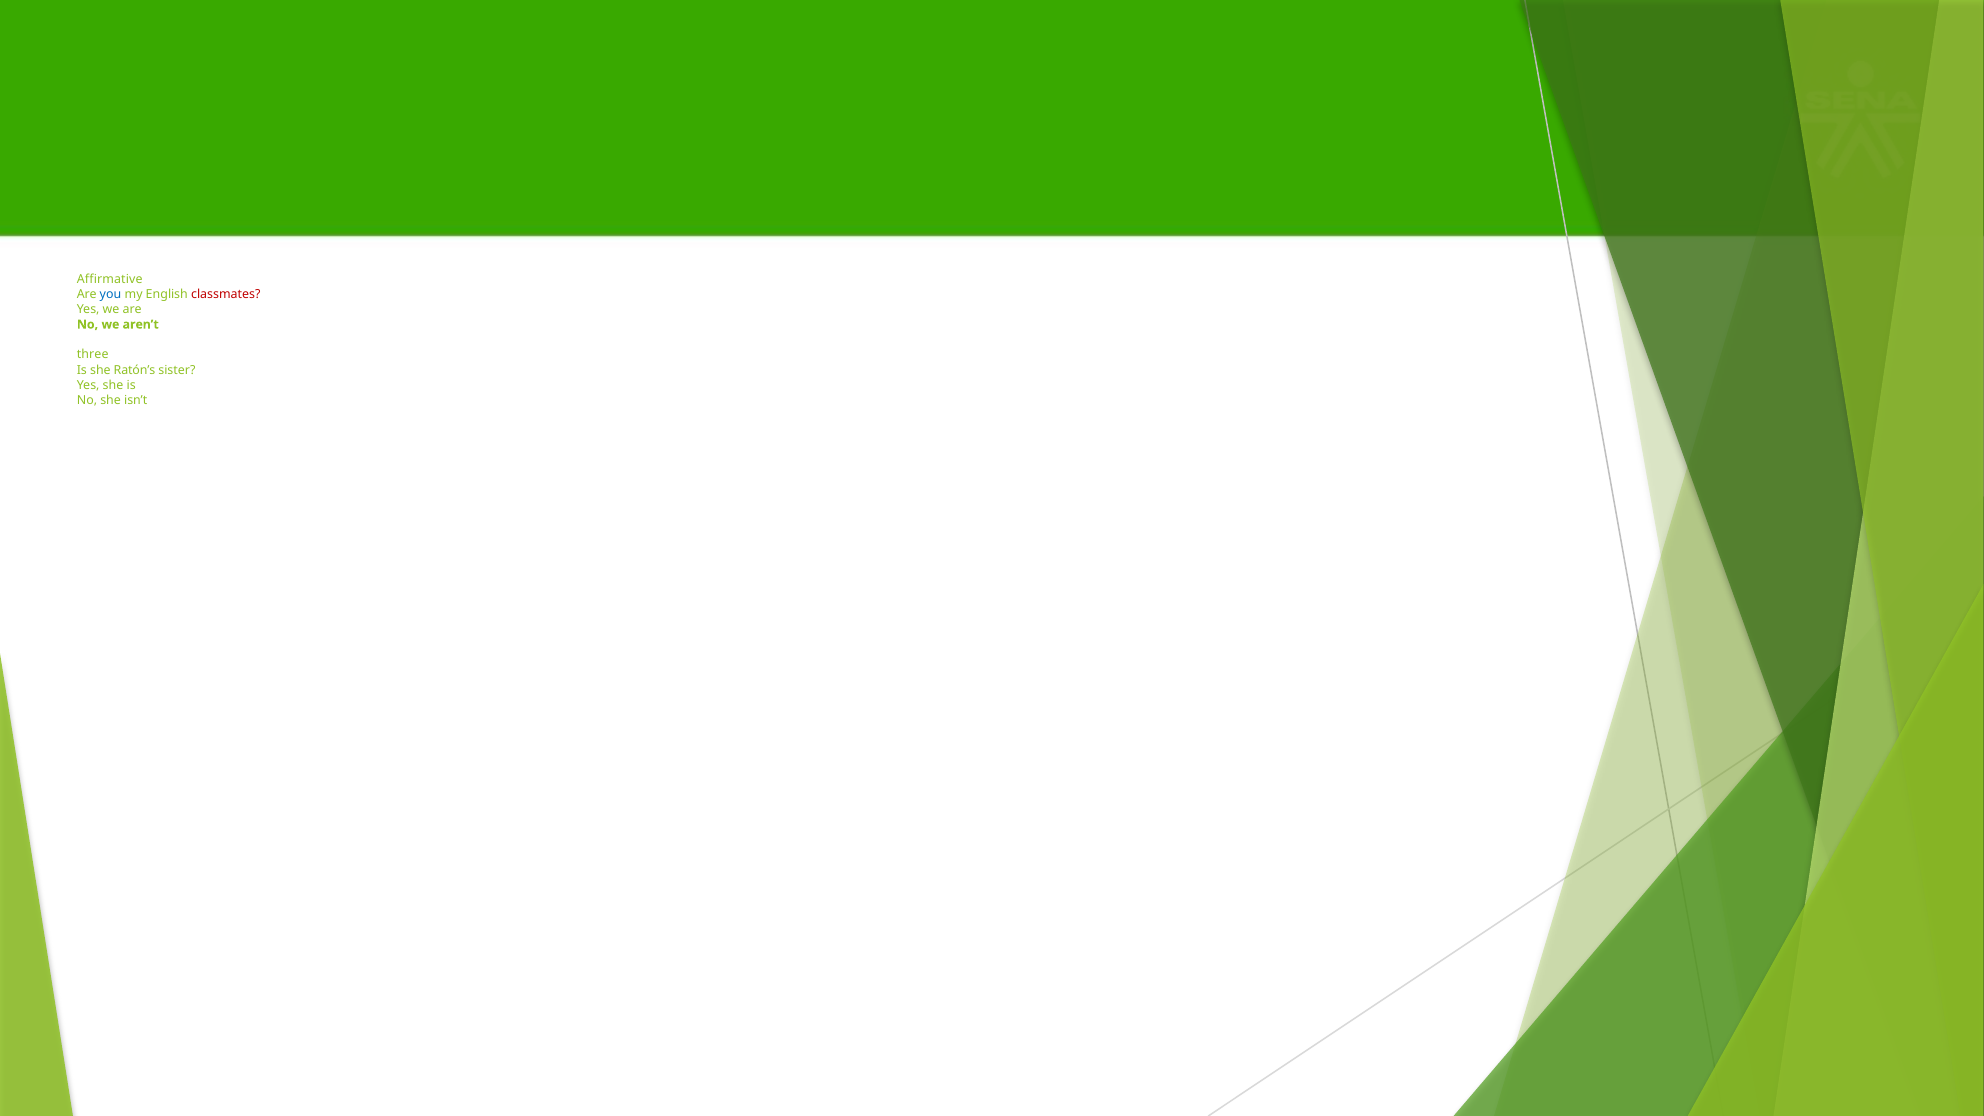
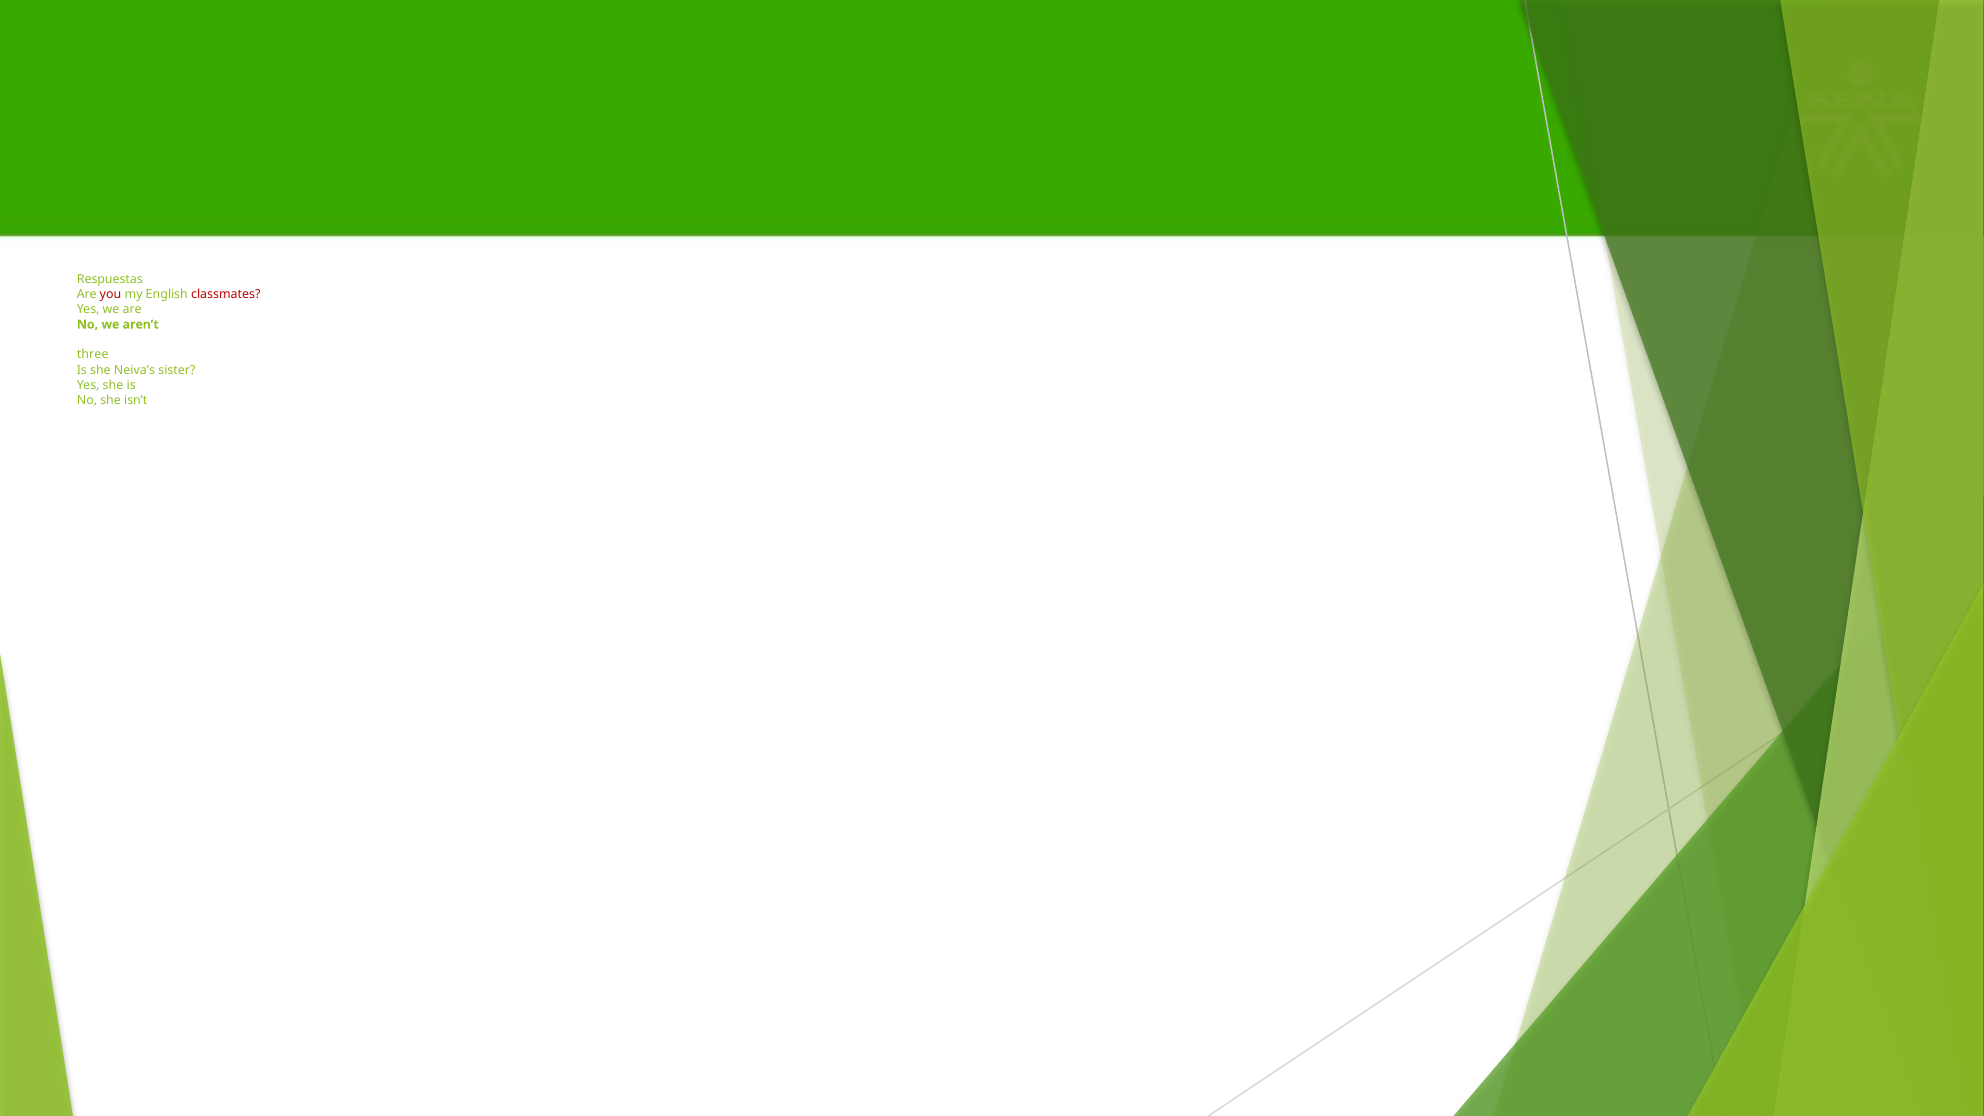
Affirmative: Affirmative -> Respuestas (110, 279)
you colour: blue -> red (111, 294)
Ratón’s: Ratón’s -> Neiva’s (134, 370)
